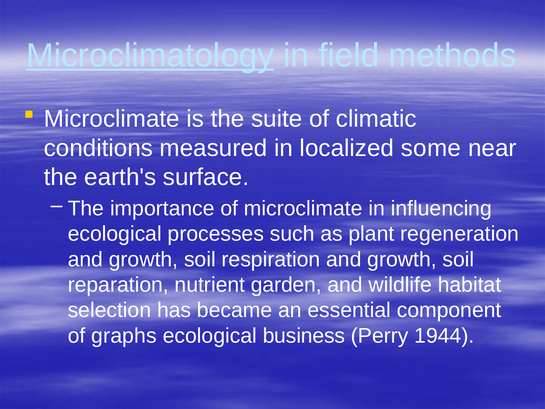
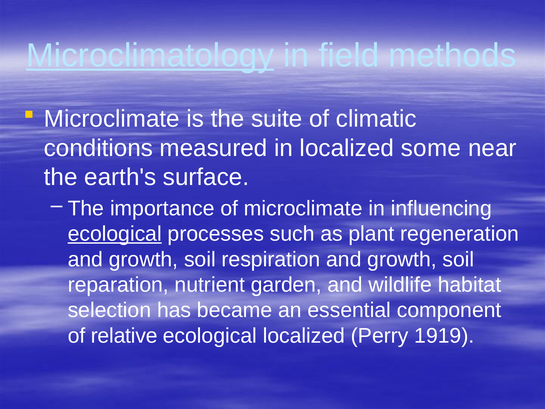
ecological underline: none -> present (115, 234)
graphs: graphs -> relative (124, 336)
ecological business: business -> localized (304, 336)
1944: 1944 -> 1919 (444, 336)
